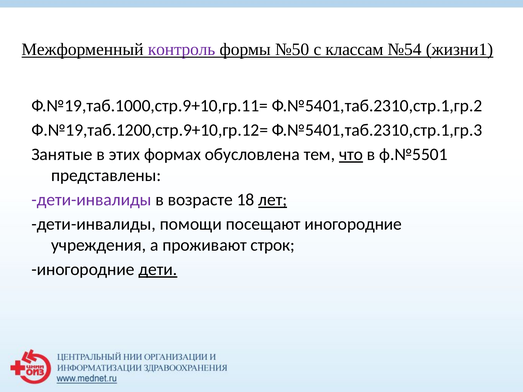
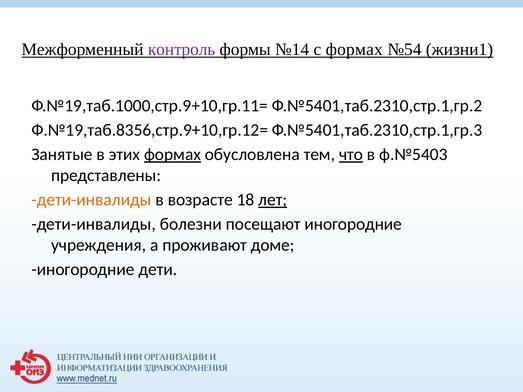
№50: №50 -> №14 (292, 50)
с классам: классам -> формах (354, 50)
Ф.№19,таб.1200,стр.9+10,гр.12=: Ф.№19,таб.1200,стр.9+10,гр.12= -> Ф.№19,таб.8356,стр.9+10,гр.12= (150, 130)
формах underline: none -> present (172, 155)
ф.№5501: ф.№5501 -> ф.№5403 (413, 155)
дети-инвалиды colour: purple -> orange (91, 200)
помощи: помощи -> болезни (191, 224)
строк: строк -> доме (273, 245)
дети underline: present -> none (158, 270)
